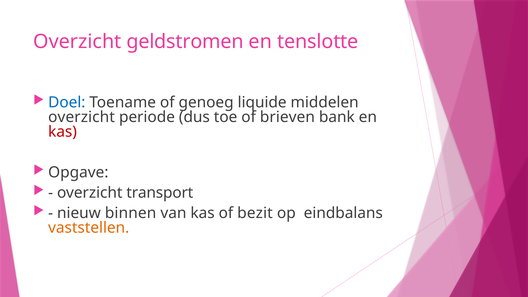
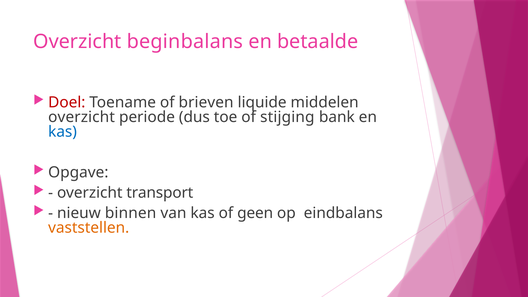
geldstromen: geldstromen -> beginbalans (185, 42)
tenslotte: tenslotte -> betaalde (318, 42)
Doel colour: blue -> red (67, 102)
genoeg: genoeg -> brieven (206, 102)
brieven: brieven -> stijging (287, 117)
kas colour: red -> blue (63, 132)
bezit: bezit -> geen (255, 213)
